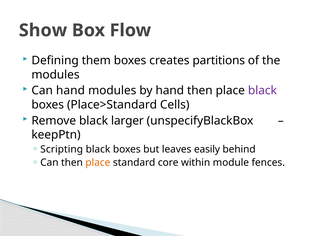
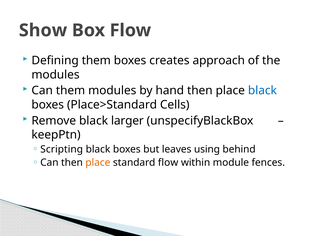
partitions: partitions -> approach (219, 61)
Can hand: hand -> them (71, 91)
black colour: purple -> blue (262, 91)
easily: easily -> using (207, 149)
standard core: core -> flow (168, 163)
